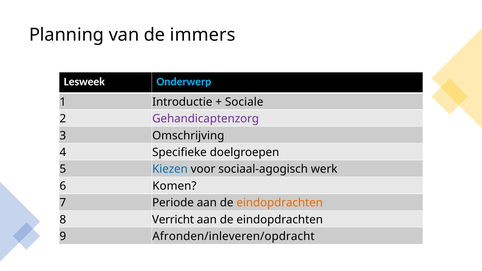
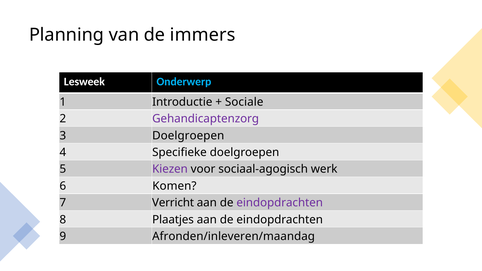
3 Omschrijving: Omschrijving -> Doelgroepen (188, 136)
Kiezen colour: blue -> purple (170, 169)
Periode: Periode -> Verricht (173, 203)
eindopdrachten colour: orange -> purple (280, 203)
Verricht: Verricht -> Plaatjes (173, 220)
Afronden/inleveren/opdracht: Afronden/inleveren/opdracht -> Afronden/inleveren/maandag (234, 236)
